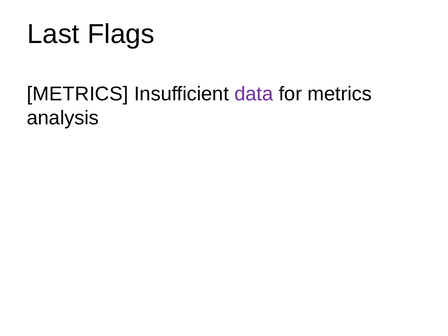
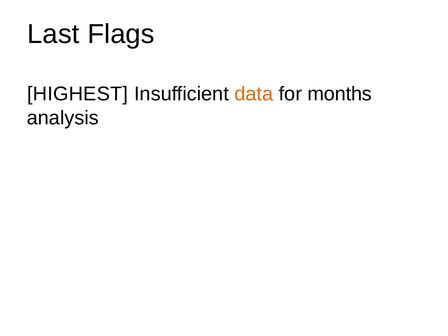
METRICS: METRICS -> HIGHEST (78, 94)
data colour: purple -> orange (254, 94)
for metrics: metrics -> months (340, 94)
